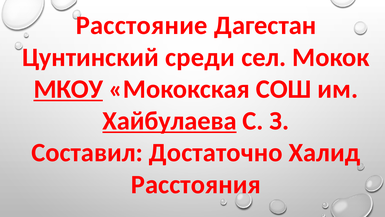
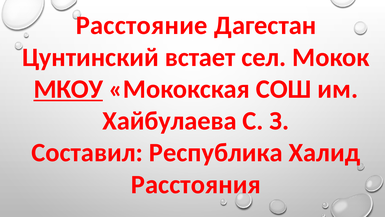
среди: среди -> встает (200, 57)
Хайбулаева underline: present -> none (170, 121)
Достаточно: Достаточно -> Республика (216, 152)
